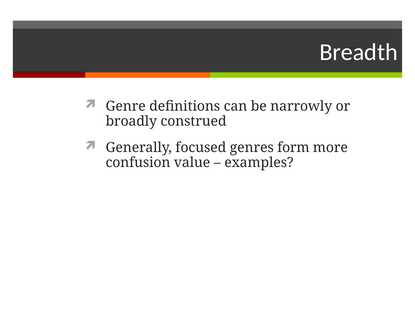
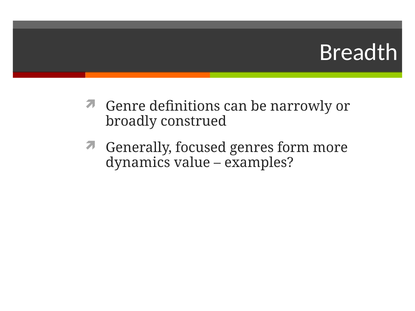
confusion: confusion -> dynamics (138, 163)
